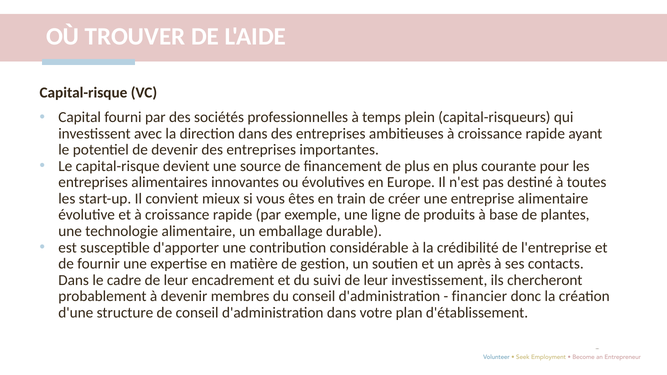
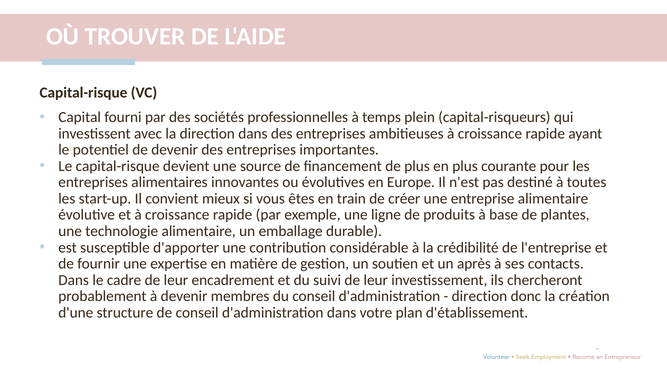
financier: financier -> direction (479, 296)
